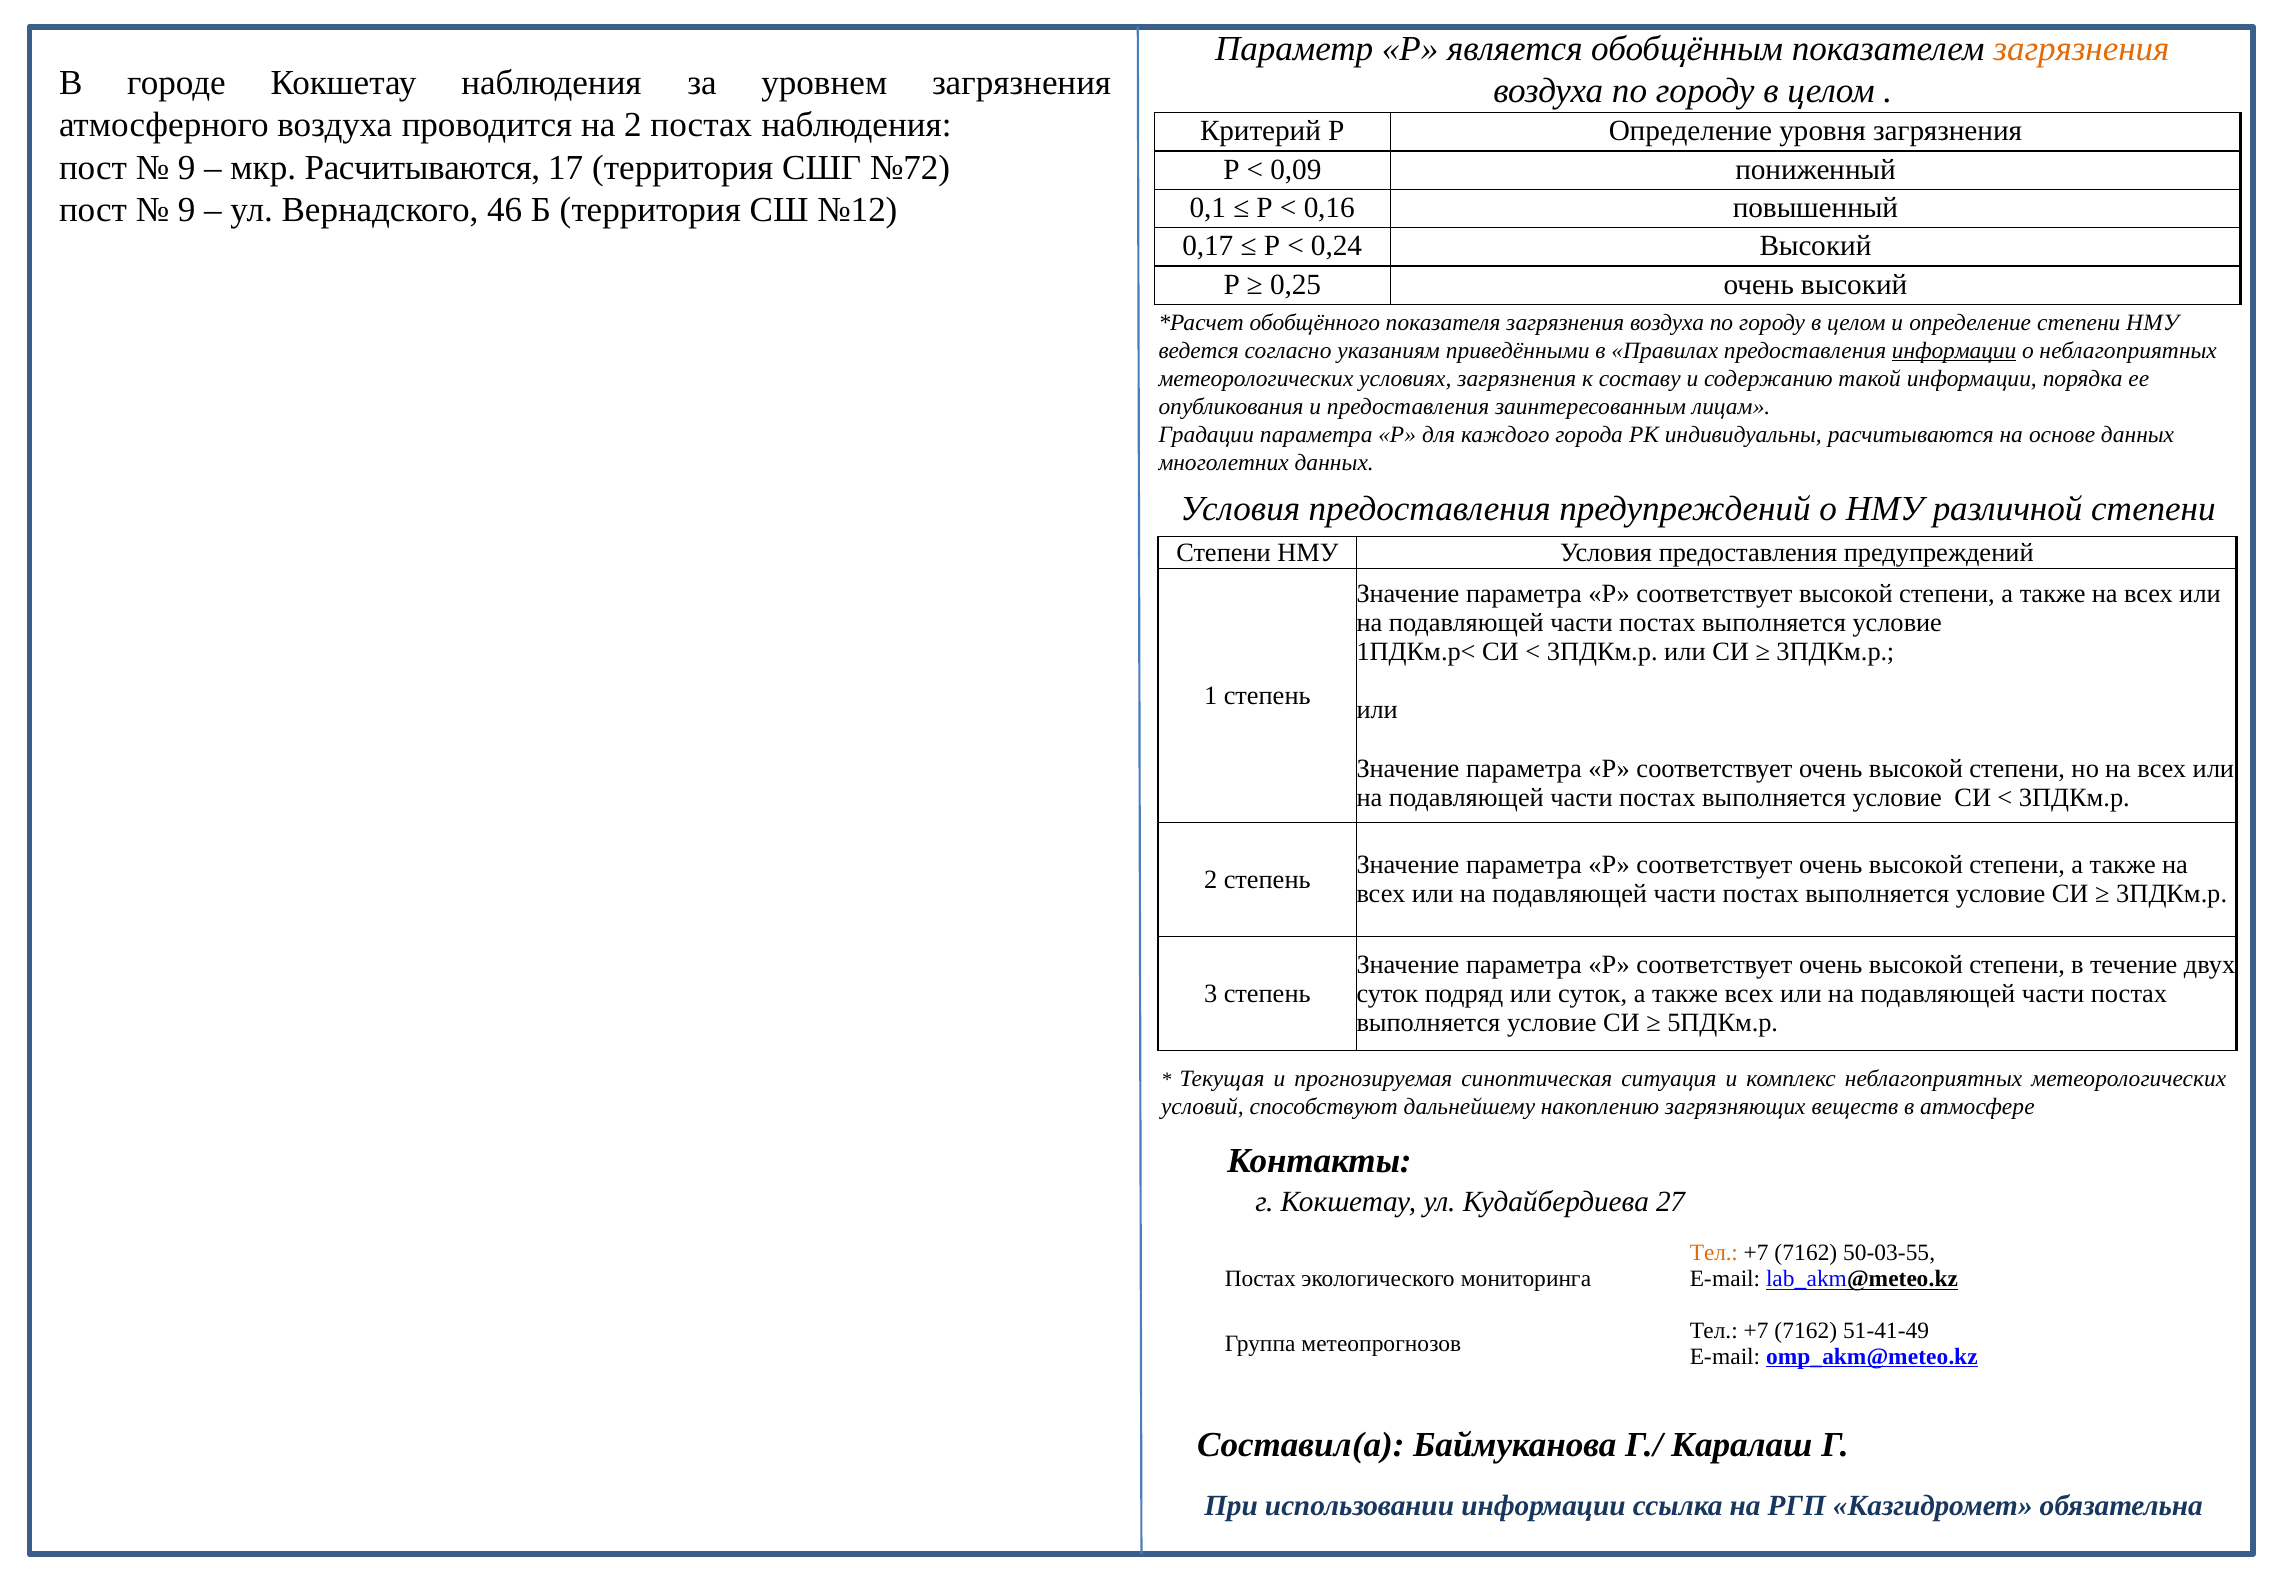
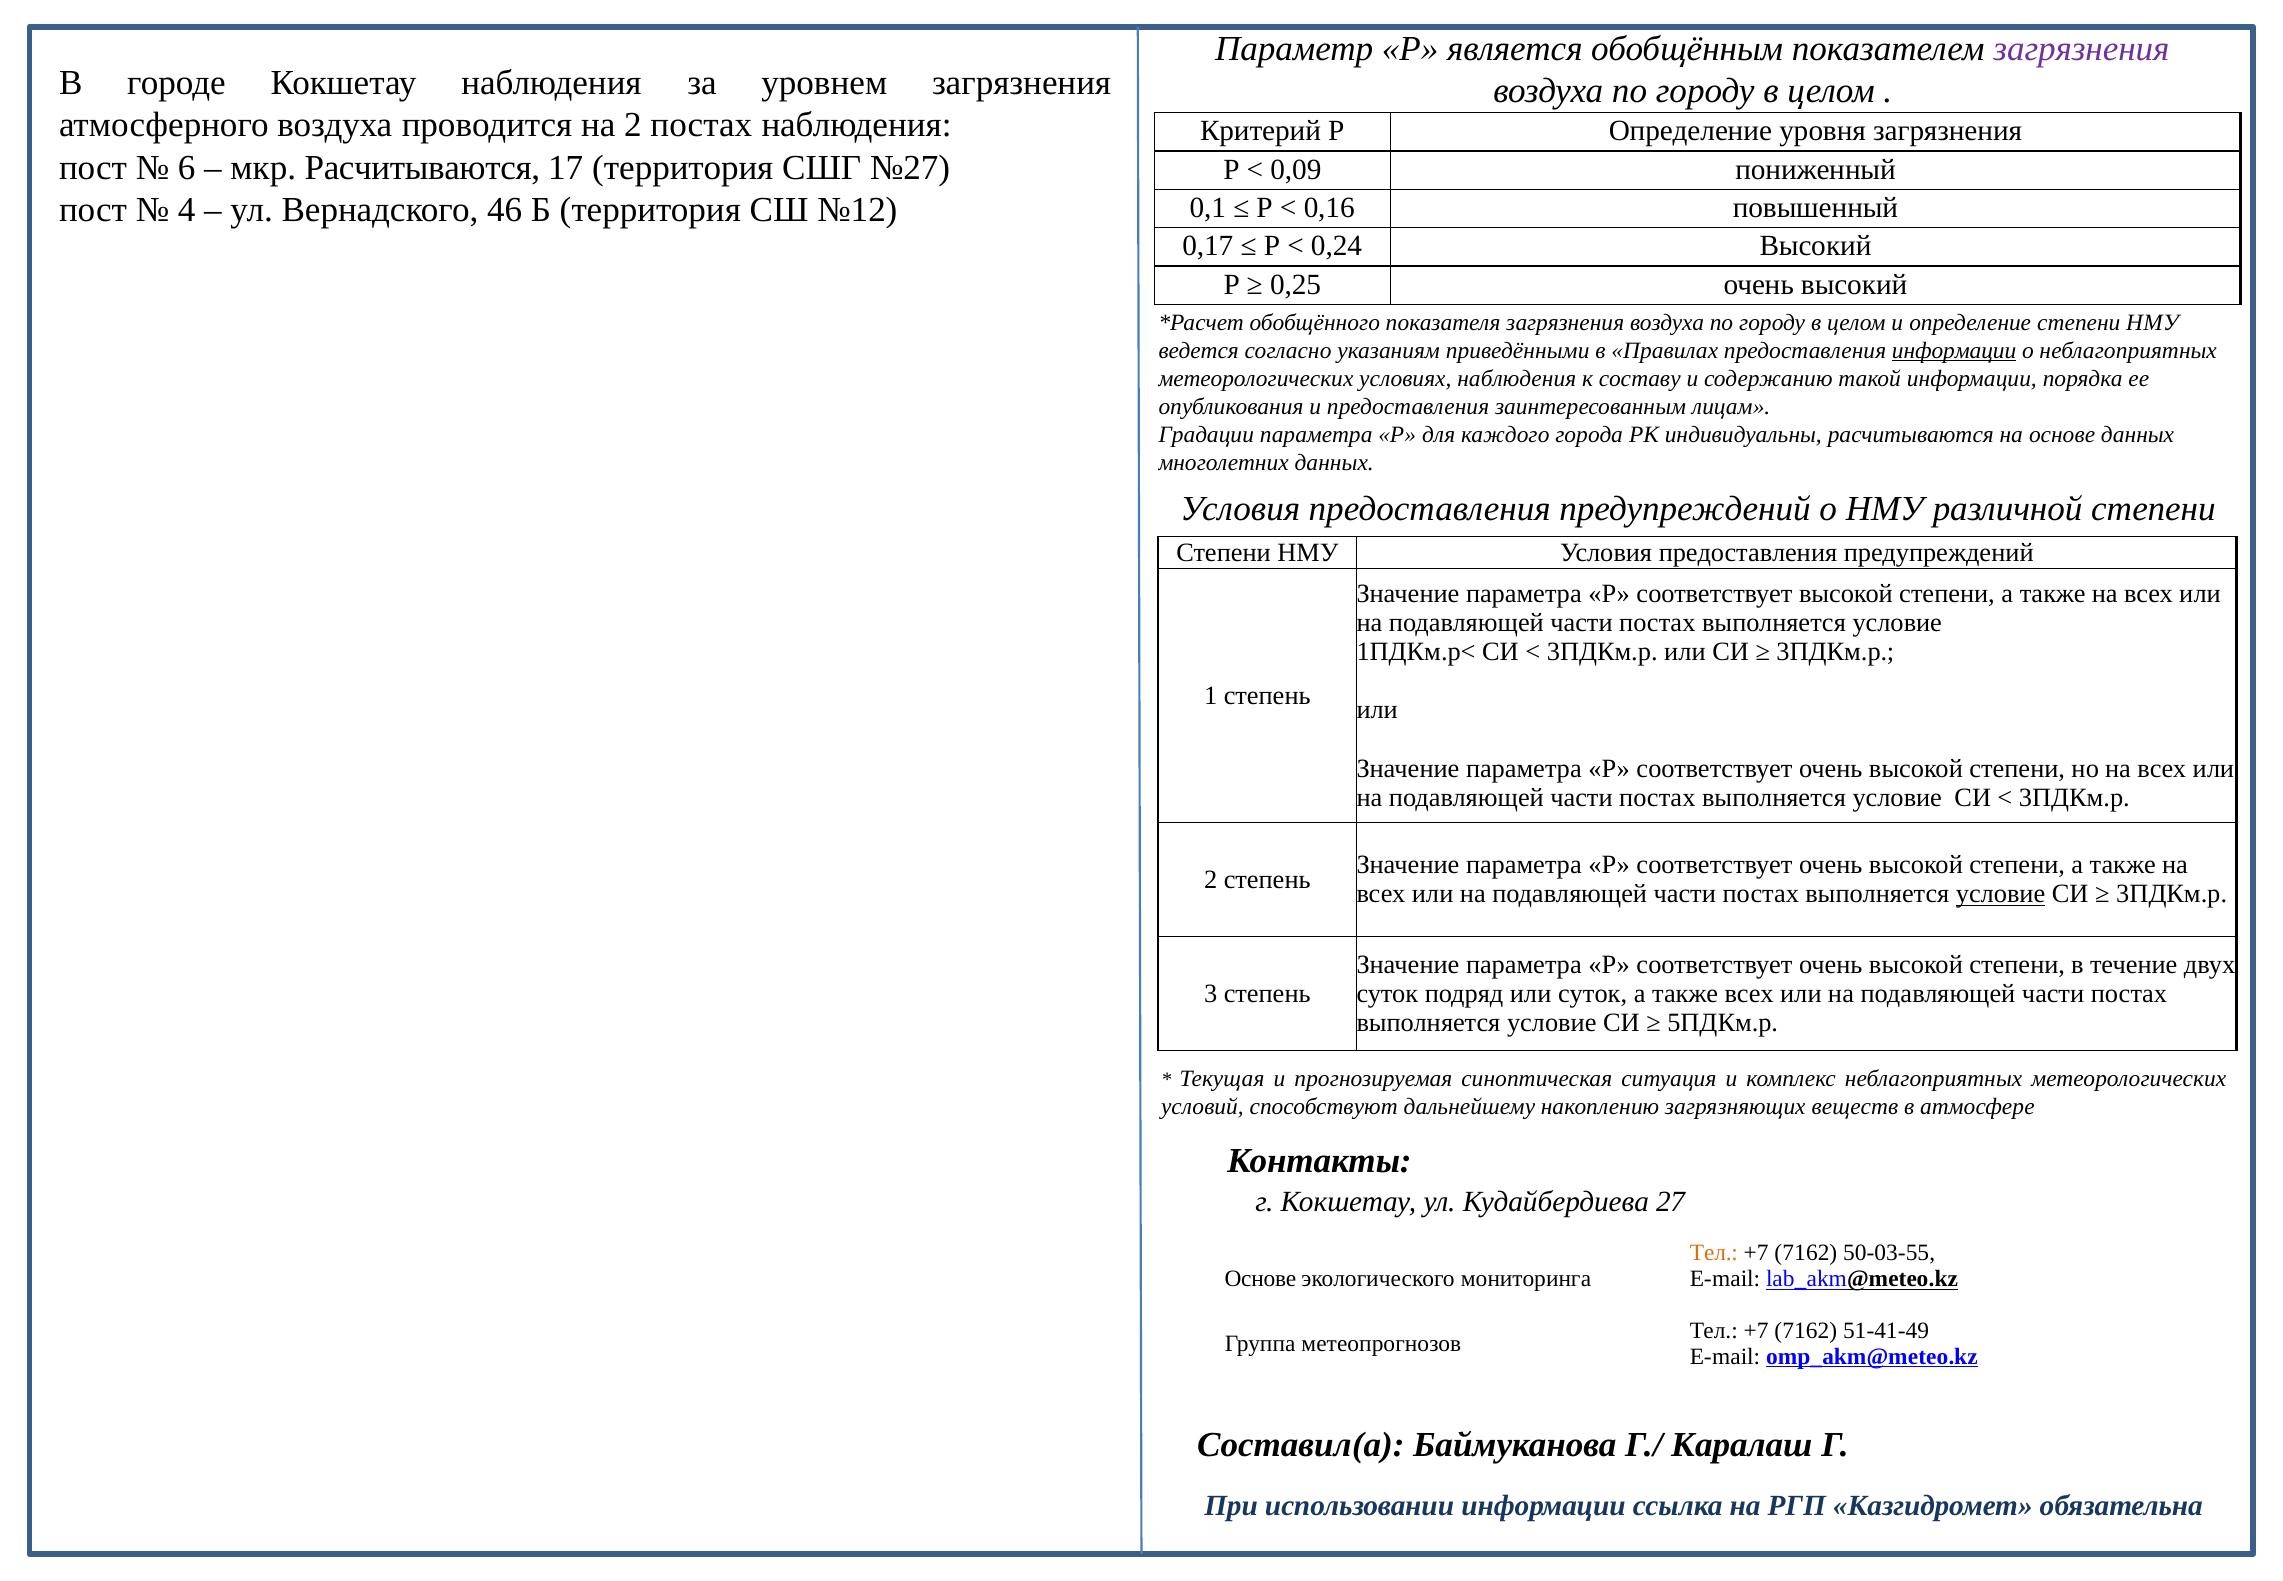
загрязнения colour: orange -> purple (2081, 49)
9: 9 -> 6 (187, 167)
№72: №72 -> №27 (910, 167)
9: 9 -> 4 (187, 210)
условиях загрязнения: загрязнения -> наблюдения (1517, 379)
условие underline: none -> present (2001, 894)
Постах: Постах -> Основе (1260, 1279)
